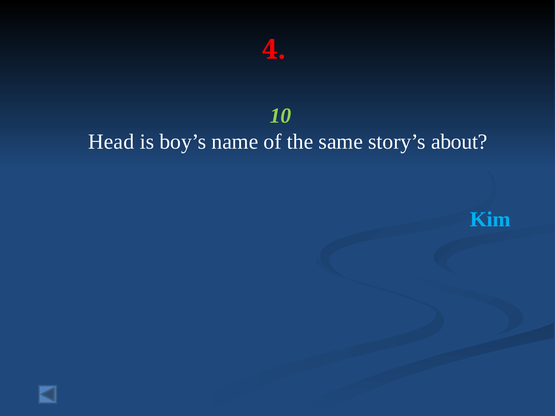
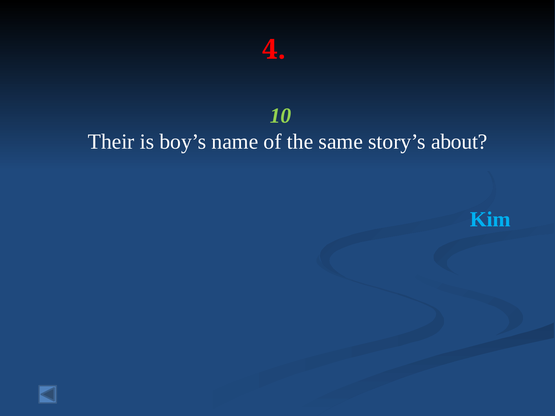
Head: Head -> Their (111, 142)
